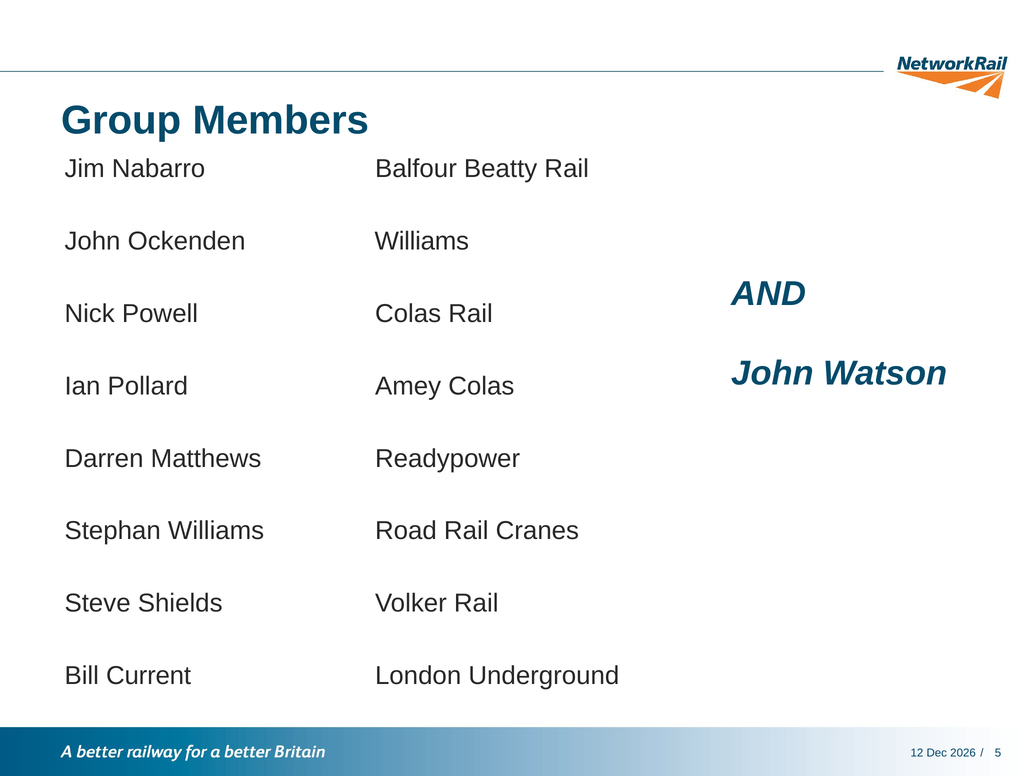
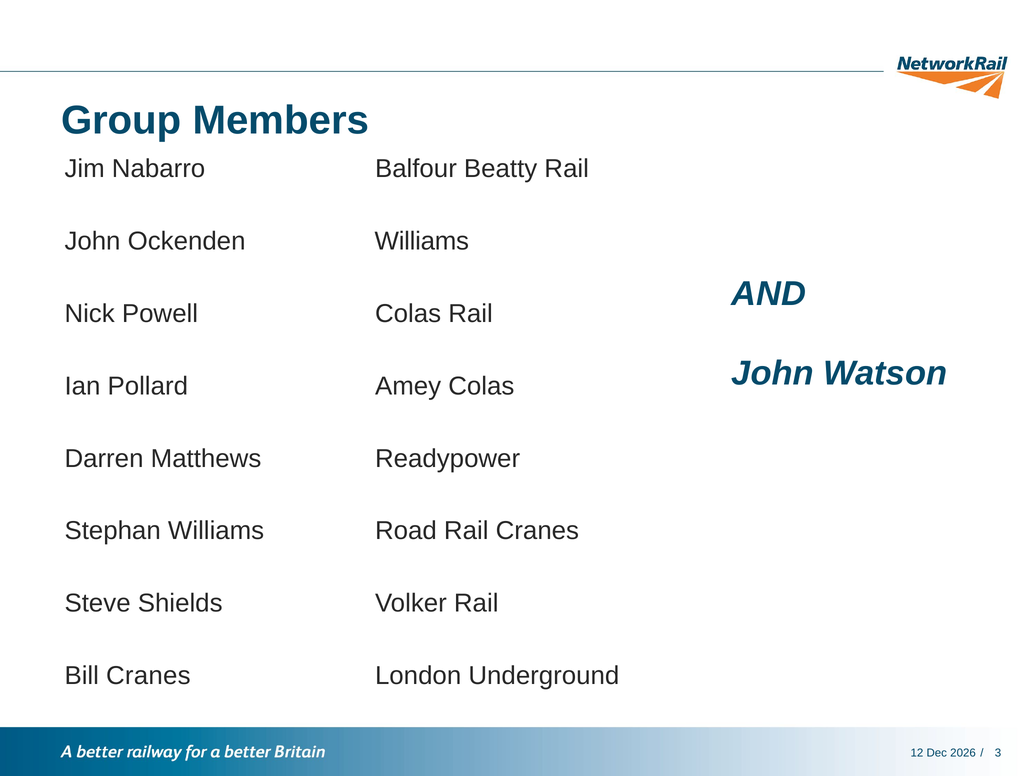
Bill Current: Current -> Cranes (148, 676)
5: 5 -> 3 (998, 753)
